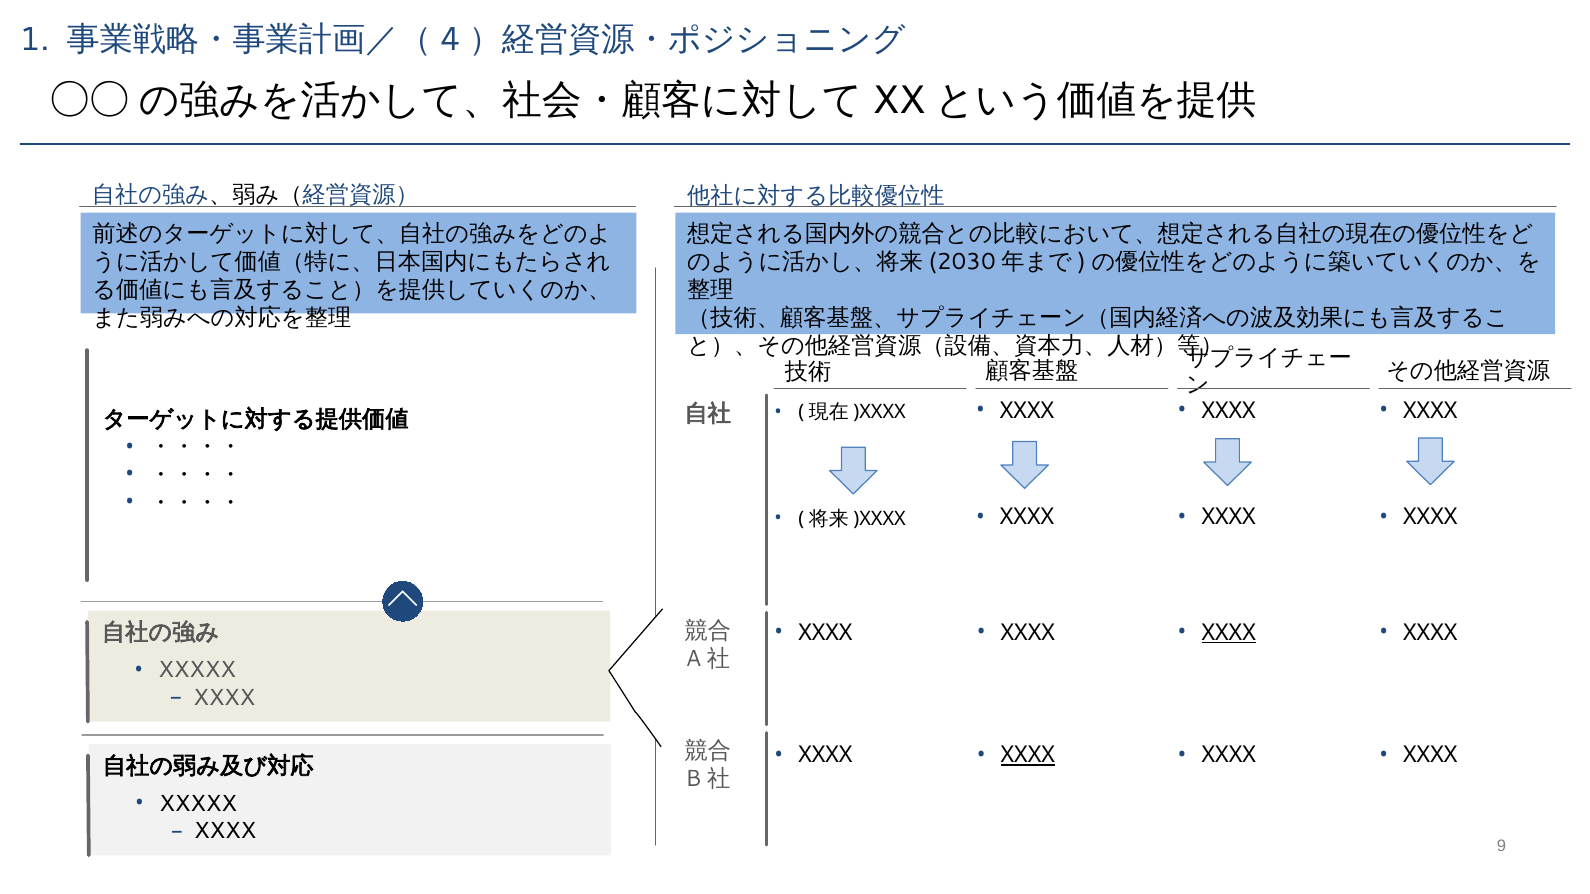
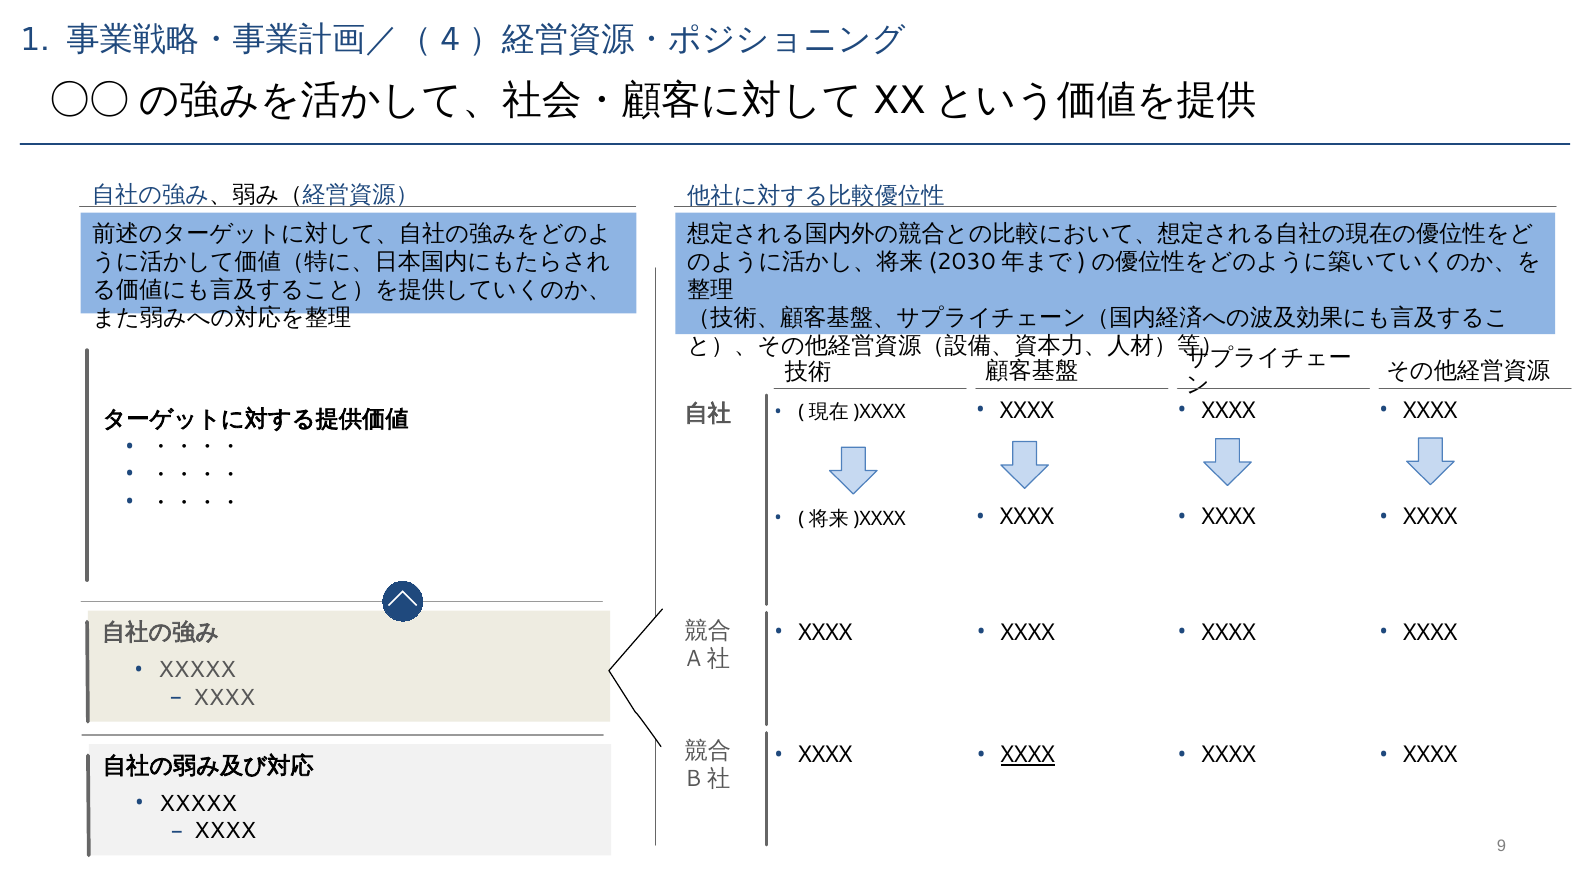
XXXX underline: present -> none (1229, 633)
